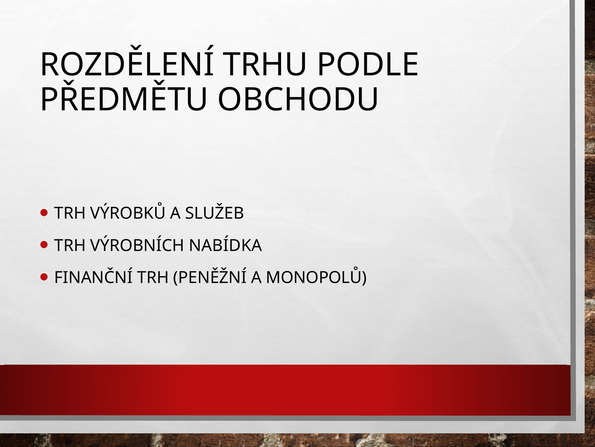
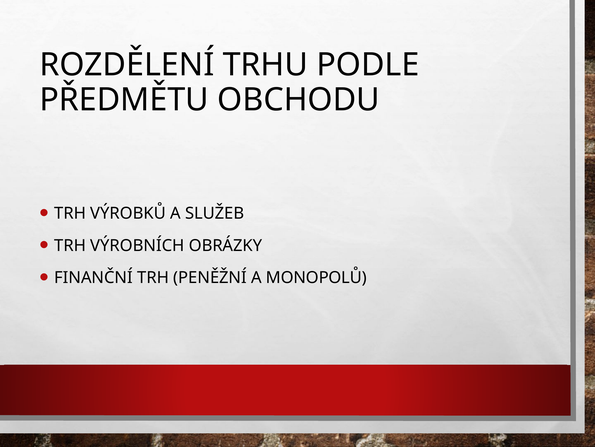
NABÍDKA: NABÍDKA -> OBRÁZKY (225, 245)
